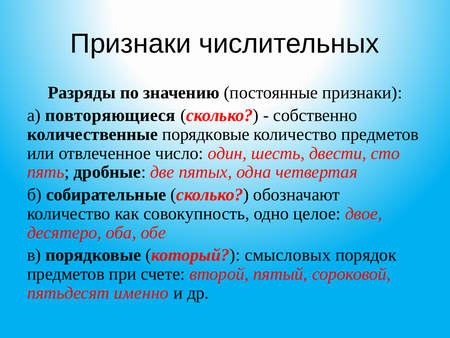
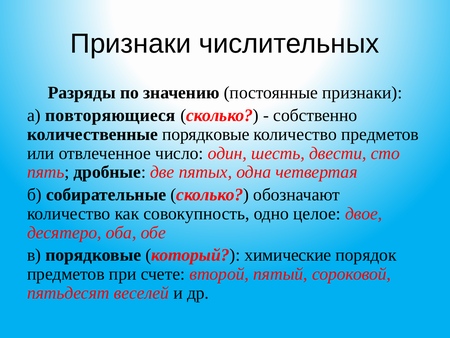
смысловых: смысловых -> химические (288, 255)
именно: именно -> веселей (141, 293)
